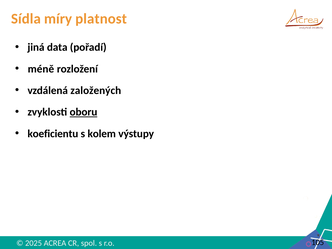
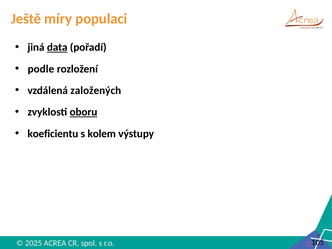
Sídla: Sídla -> Ještě (26, 19)
platnost: platnost -> populaci (101, 19)
data underline: none -> present (57, 47)
méně: méně -> podle (41, 69)
